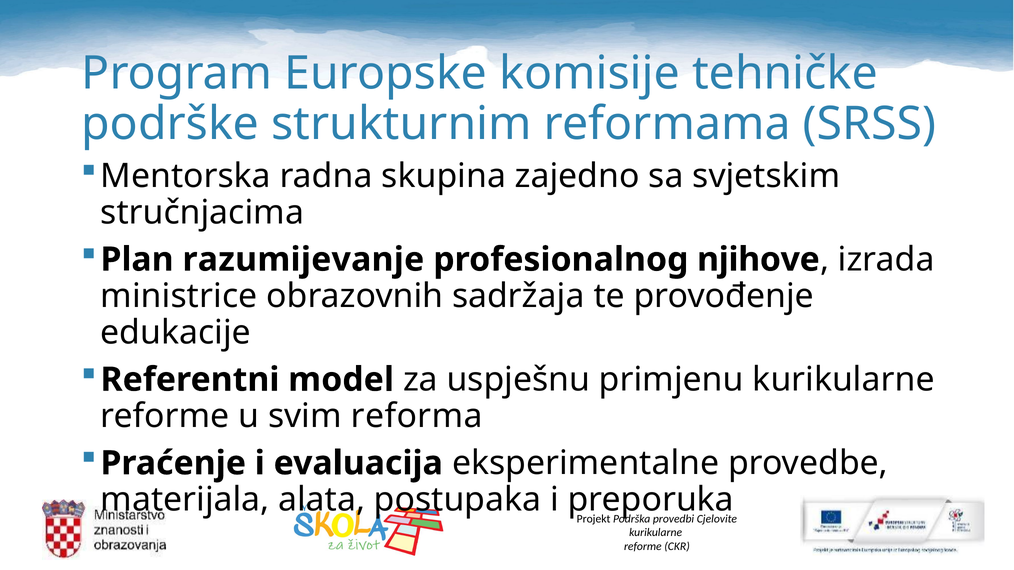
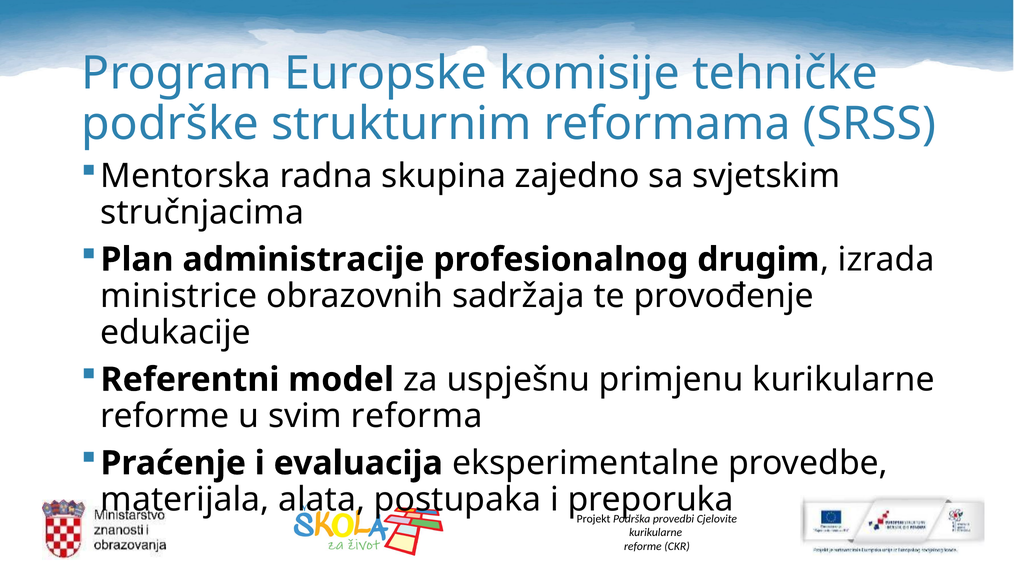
razumijevanje: razumijevanje -> administracije (303, 260)
njihove: njihove -> drugim (758, 260)
